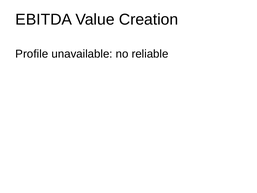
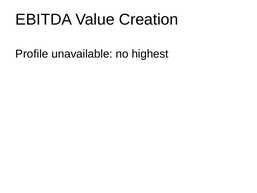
reliable: reliable -> highest (150, 54)
